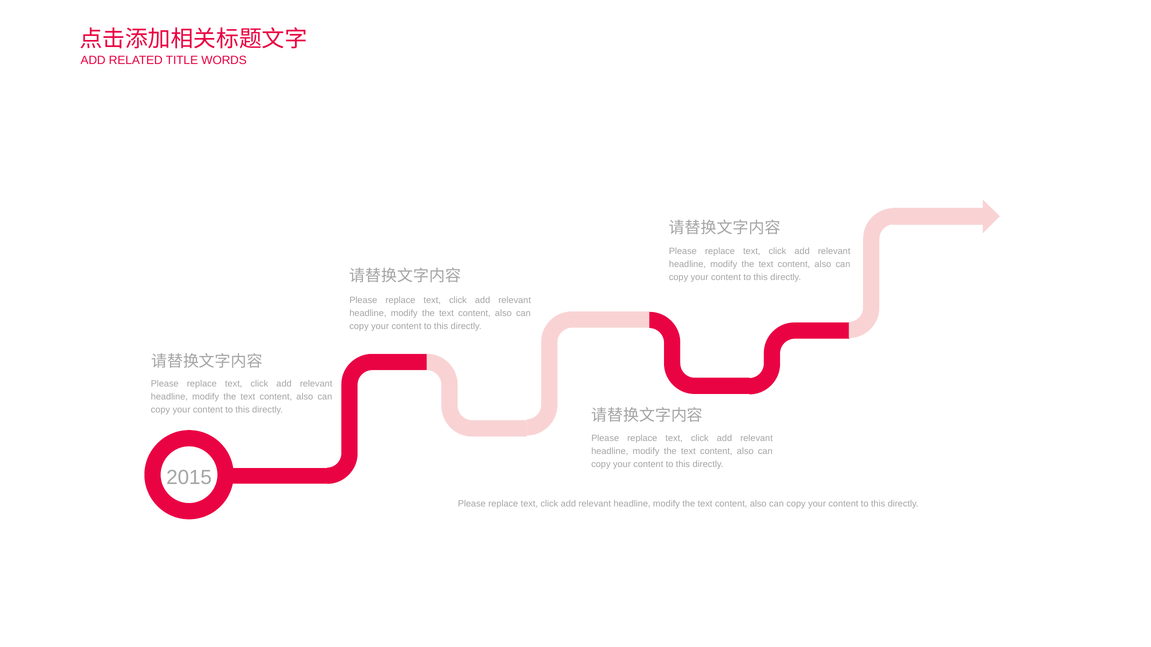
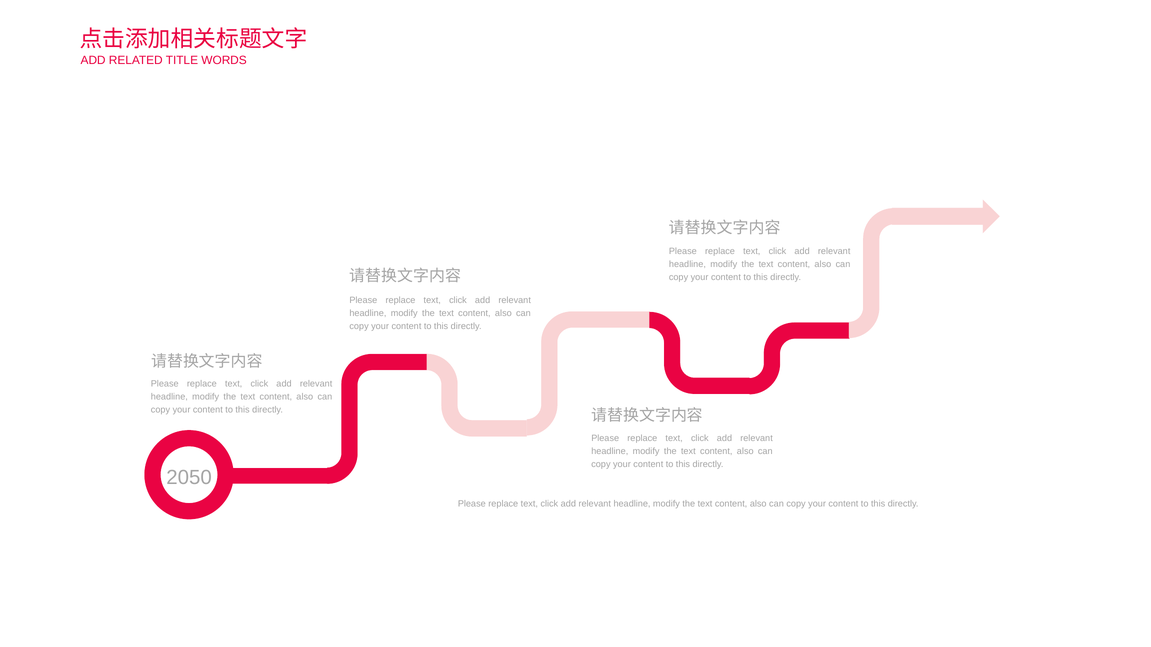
2015: 2015 -> 2050 (189, 478)
